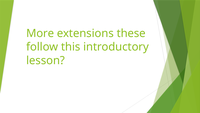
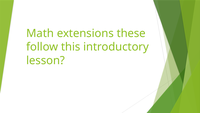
More: More -> Math (40, 33)
